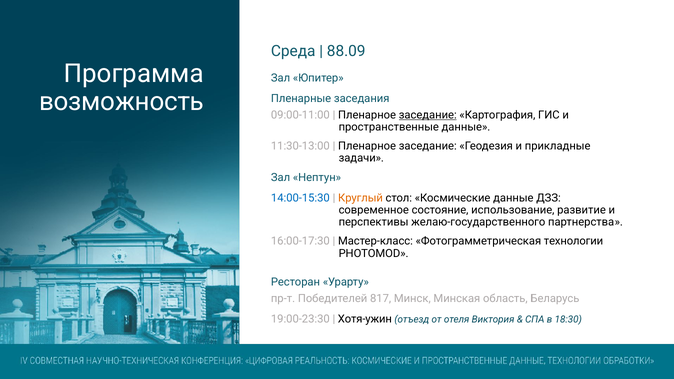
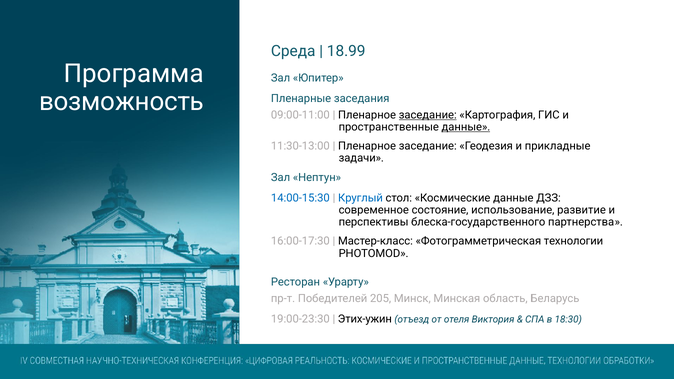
88.09: 88.09 -> 18.99 (346, 51)
данные underline: none -> present (466, 127)
Круглый colour: orange -> blue (361, 198)
желаю-государственного: желаю-государственного -> блеска-государственного (478, 222)
817: 817 -> 205 (381, 299)
Хотя-ужин: Хотя-ужин -> Этих-ужин (365, 319)
